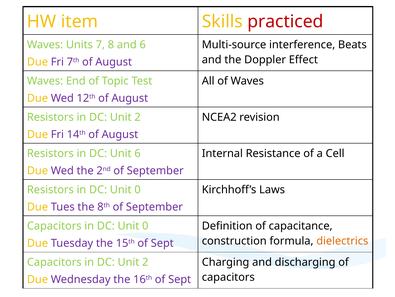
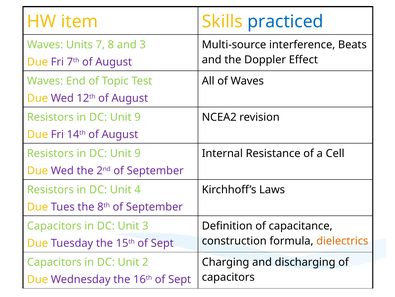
practiced colour: red -> blue (285, 22)
and 6: 6 -> 3 (143, 45)
2: 2 -> 9 (138, 117)
6: 6 -> 9 (138, 153)
0: 0 -> 4 (138, 189)
0: 0 -> 3 (145, 225)
